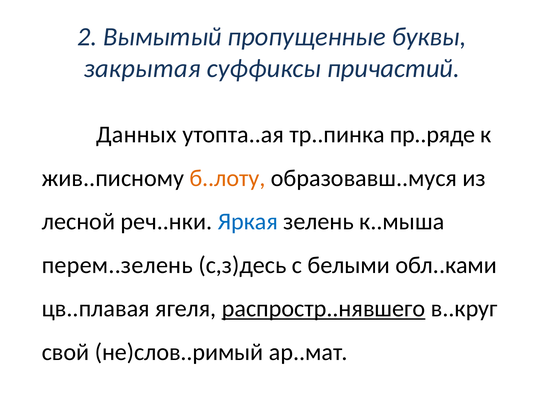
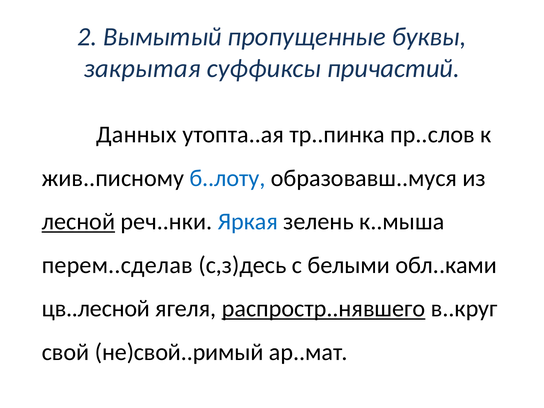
пр..ряде: пр..ряде -> пр..слов (432, 135)
б..лоту colour: orange -> blue (227, 178)
лесной underline: none -> present (78, 222)
перем..зелень: перем..зелень -> перем..сделав (117, 265)
цв..плавая: цв..плавая -> цв..лесной (96, 309)
не)слов..римый: не)слов..римый -> не)свой..римый (179, 352)
